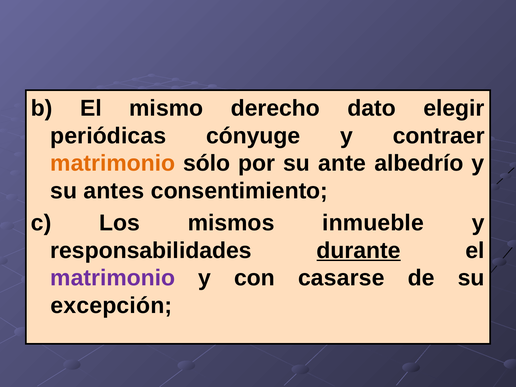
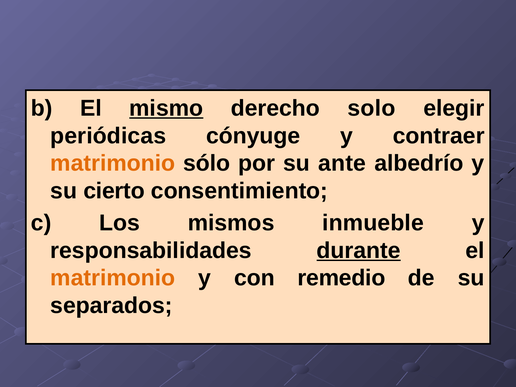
mismo underline: none -> present (166, 108)
dato: dato -> solo (372, 108)
antes: antes -> cierto (114, 191)
matrimonio colour: purple -> orange (113, 278)
casarse: casarse -> remedio (342, 278)
excepción: excepción -> separados (111, 306)
